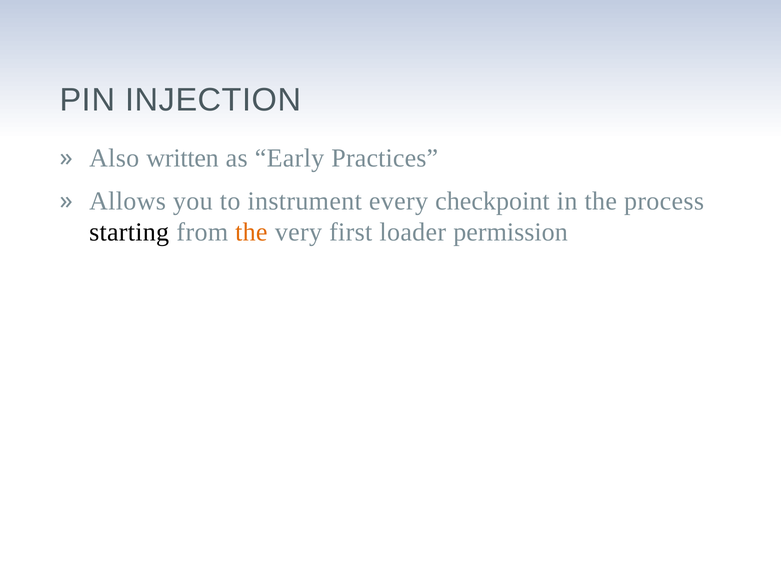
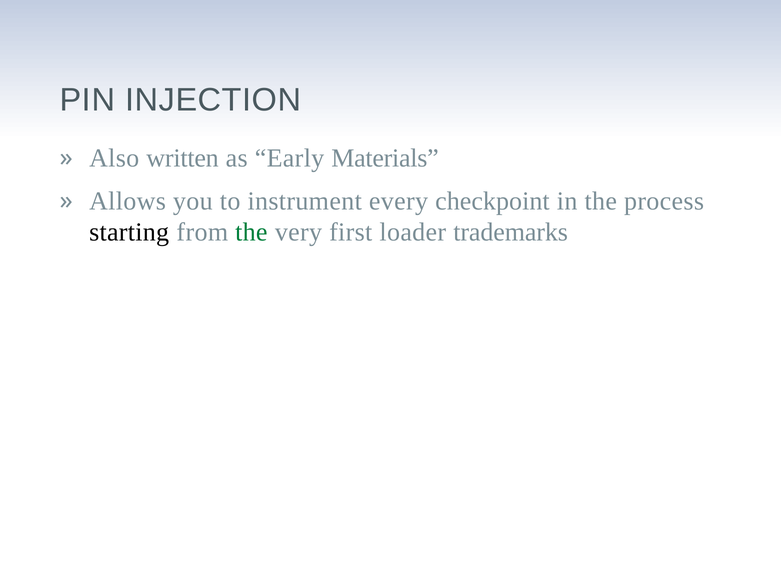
Practices: Practices -> Materials (385, 158)
the colour: orange -> green (251, 232)
permission: permission -> trademarks (511, 232)
